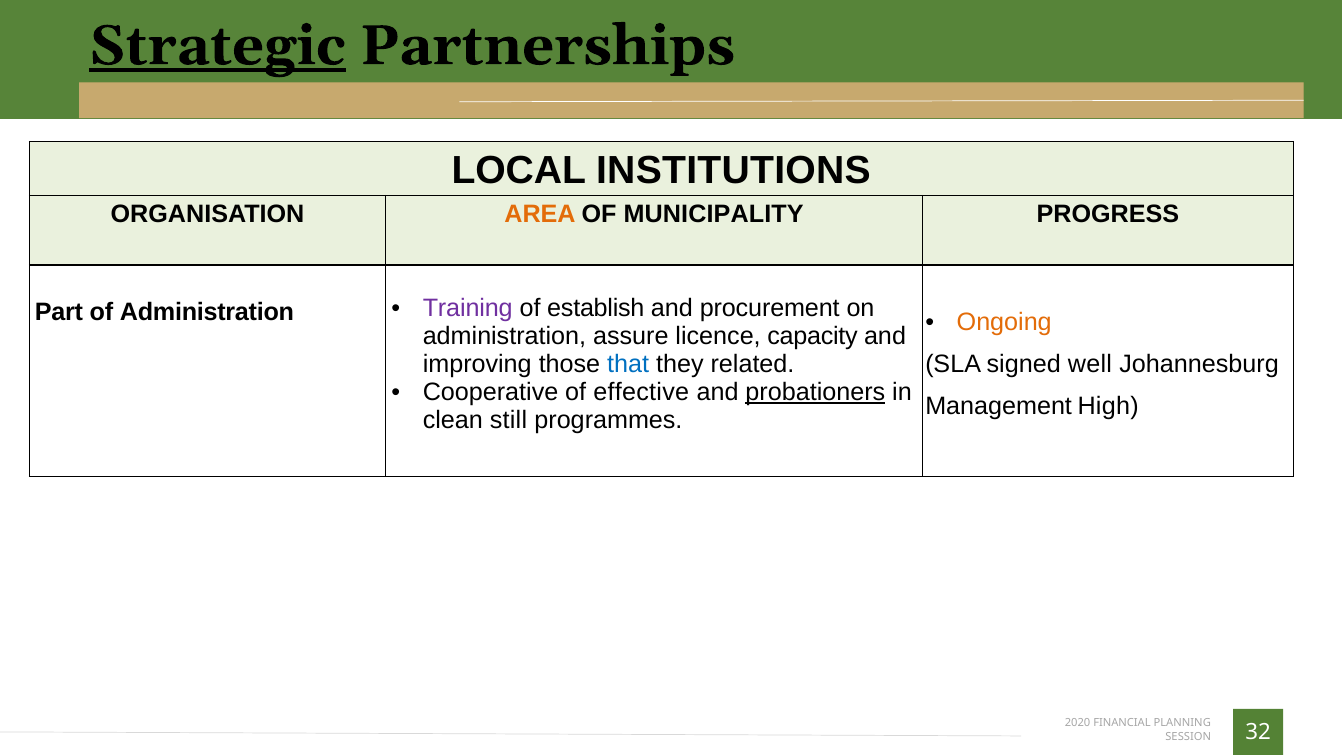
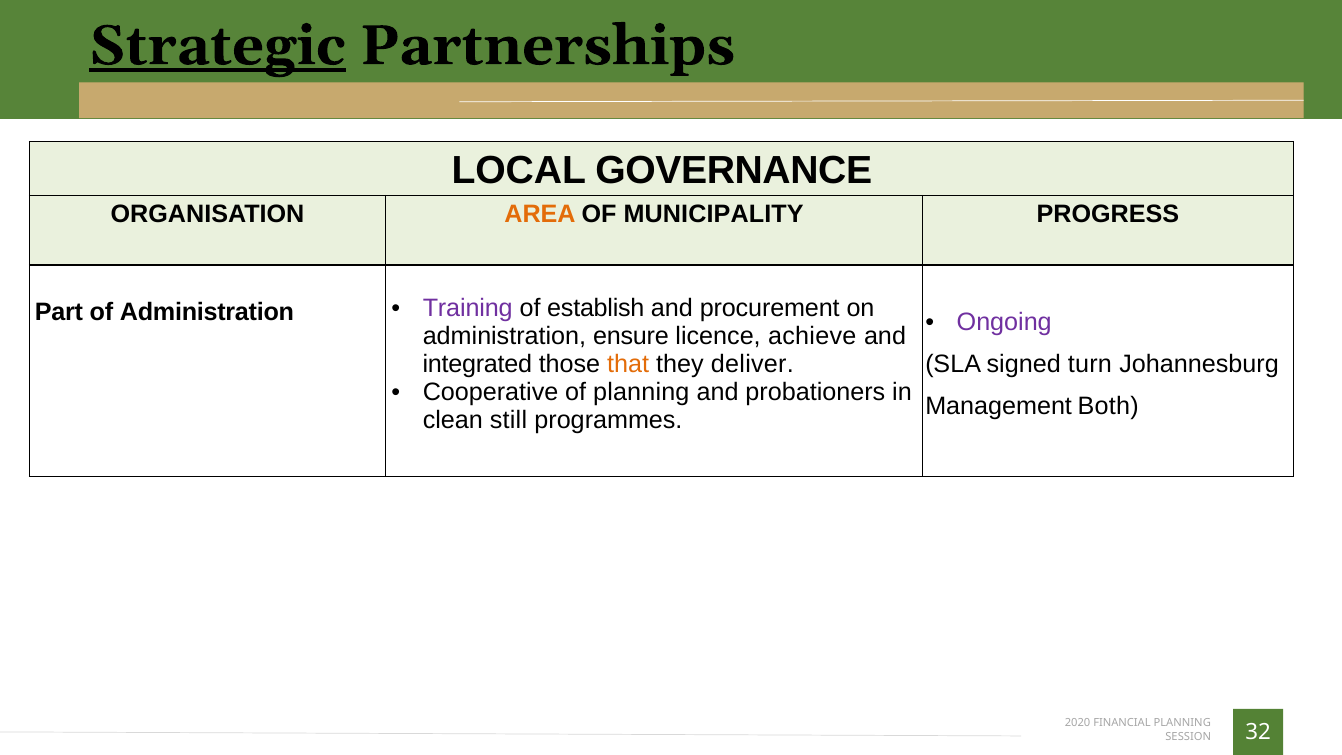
INSTITUTIONS: INSTITUTIONS -> GOVERNANCE (734, 171)
Ongoing colour: orange -> purple (1004, 322)
assure: assure -> ensure (631, 336)
capacity: capacity -> achieve (812, 336)
well: well -> turn (1090, 364)
improving: improving -> integrated (477, 364)
that colour: blue -> orange (628, 364)
related: related -> deliver (752, 364)
of effective: effective -> planning (641, 392)
probationers underline: present -> none (815, 392)
High: High -> Both (1108, 406)
